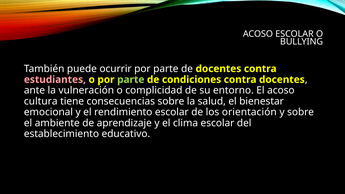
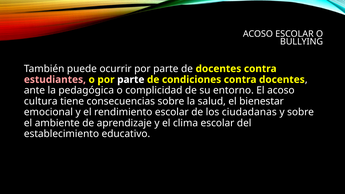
parte colour: light green -> white (131, 80)
vulneración: vulneración -> pedagógica (86, 90)
orientación: orientación -> ciudadanas (249, 112)
